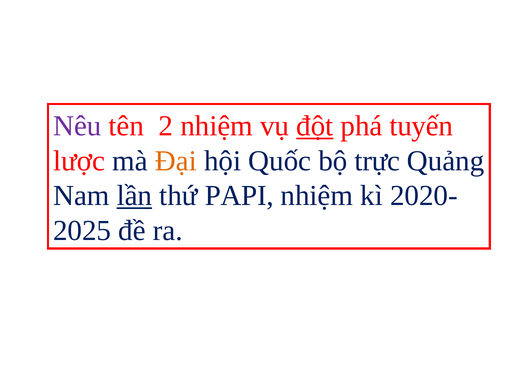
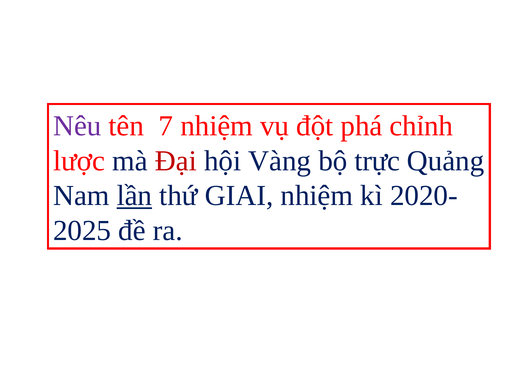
2: 2 -> 7 (166, 126)
đột underline: present -> none (315, 126)
tuyến: tuyến -> chỉnh (421, 126)
Đại colour: orange -> red (176, 161)
Quốc: Quốc -> Vàng (280, 161)
PAPI: PAPI -> GIAI (239, 196)
